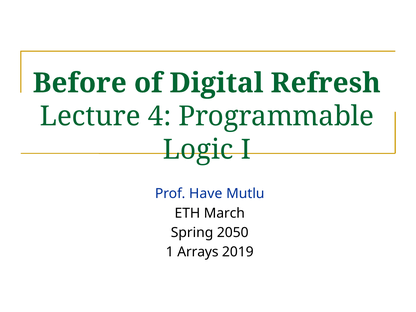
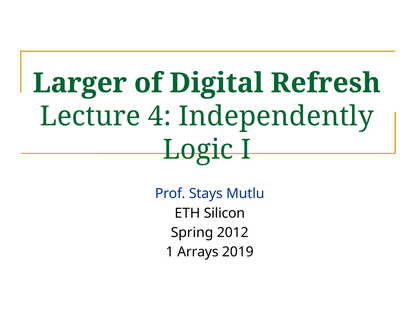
Before: Before -> Larger (80, 83)
Programmable: Programmable -> Independently (276, 116)
Have: Have -> Stays (206, 194)
March: March -> Silicon (224, 213)
2050: 2050 -> 2012 (233, 233)
